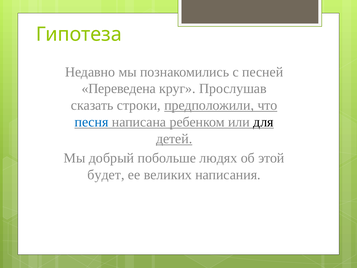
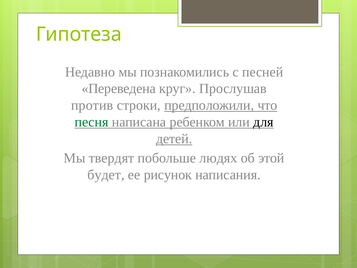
сказать: сказать -> против (92, 105)
песня colour: blue -> green (92, 122)
добрый: добрый -> твердят (112, 158)
великих: великих -> рисунок (168, 175)
